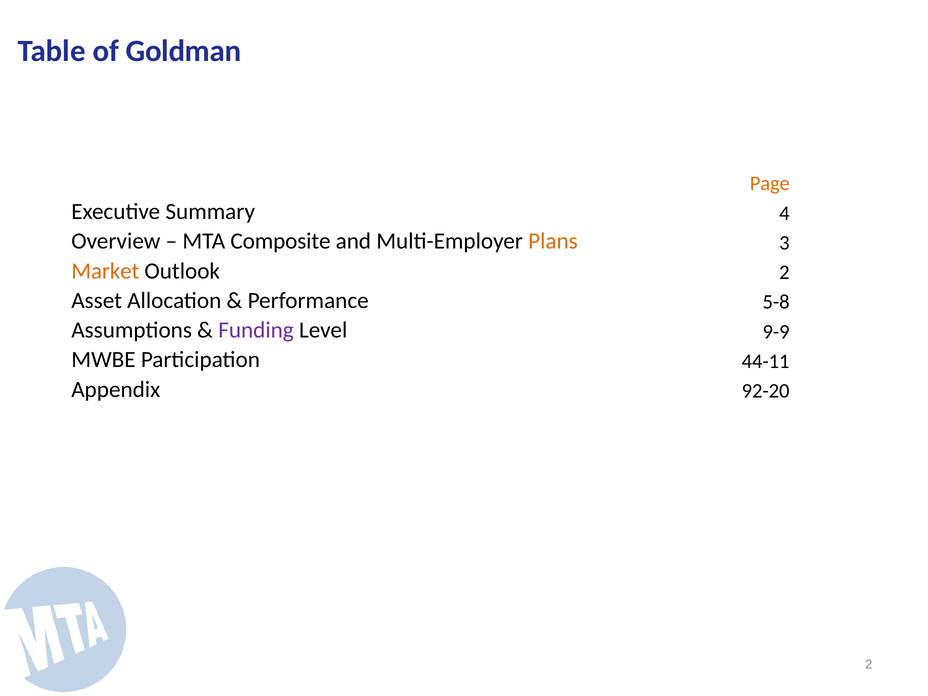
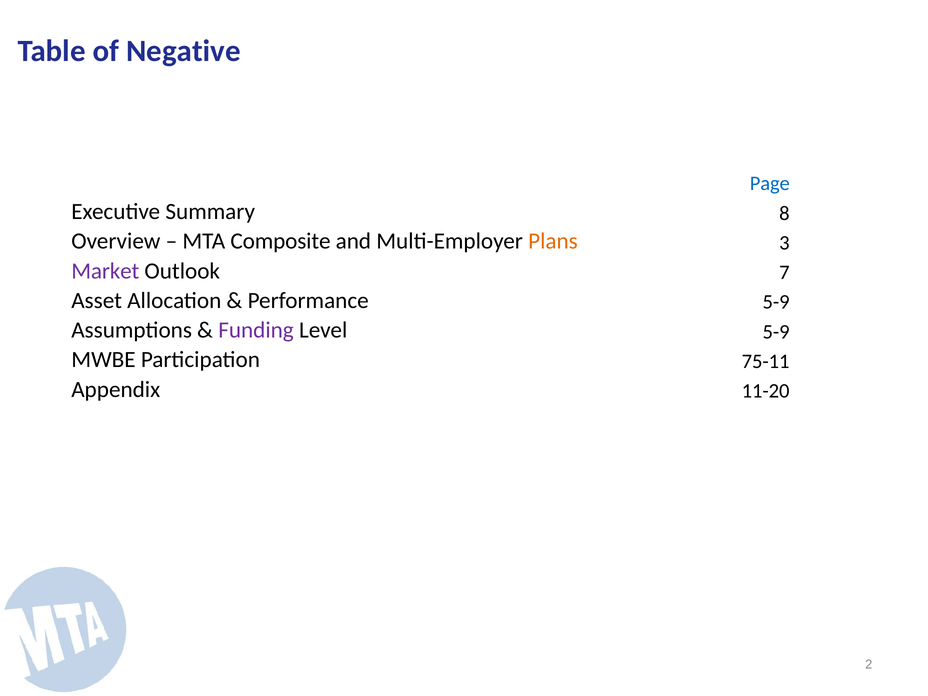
Goldman: Goldman -> Negative (183, 51)
Page colour: orange -> blue (770, 184)
4: 4 -> 8 (784, 213)
Market colour: orange -> purple (105, 271)
Outlook 2: 2 -> 7 (784, 272)
Performance 5-8: 5-8 -> 5-9 (776, 302)
Level 9-9: 9-9 -> 5-9 (776, 332)
44-11: 44-11 -> 75-11 (766, 361)
92-20: 92-20 -> 11-20 (766, 391)
